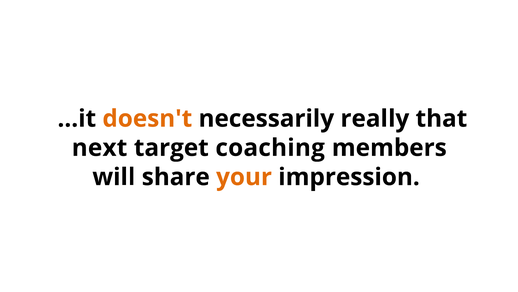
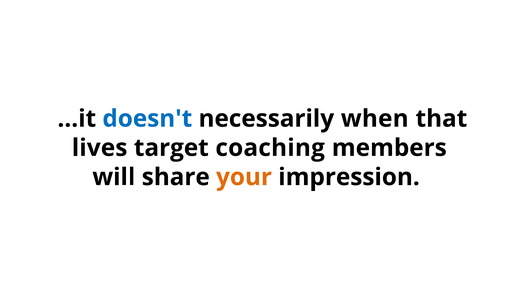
doesn't colour: orange -> blue (147, 118)
really: really -> when (375, 118)
next: next -> lives (100, 148)
